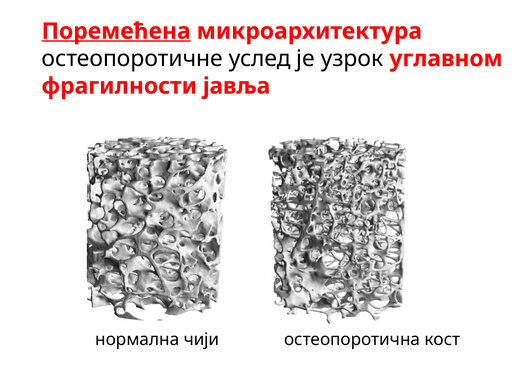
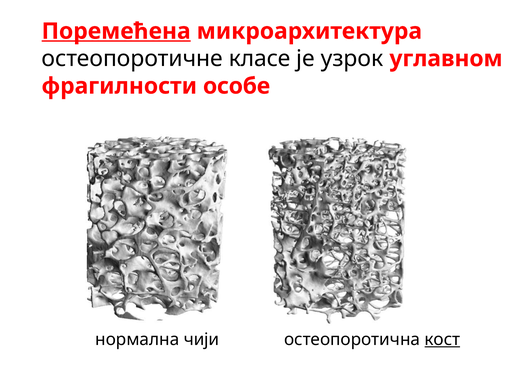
услед: услед -> класе (260, 59)
јавља: јавља -> особе (237, 86)
кост underline: none -> present (442, 340)
